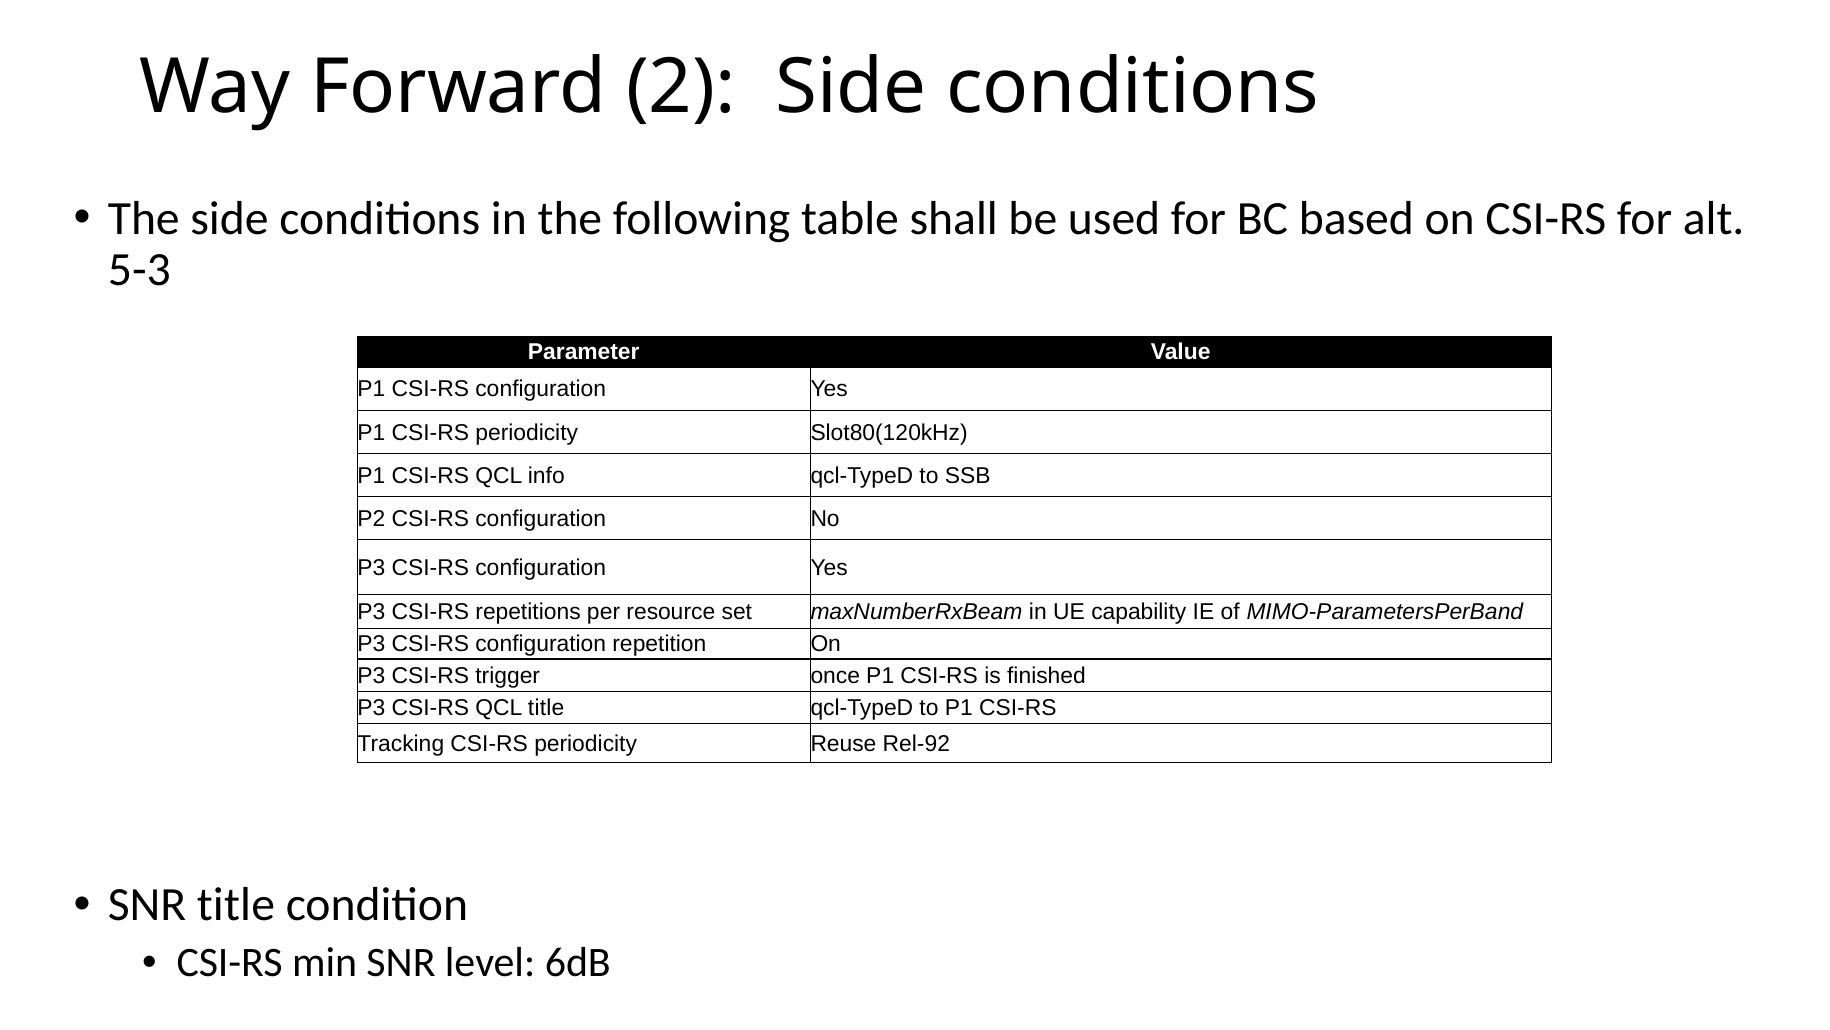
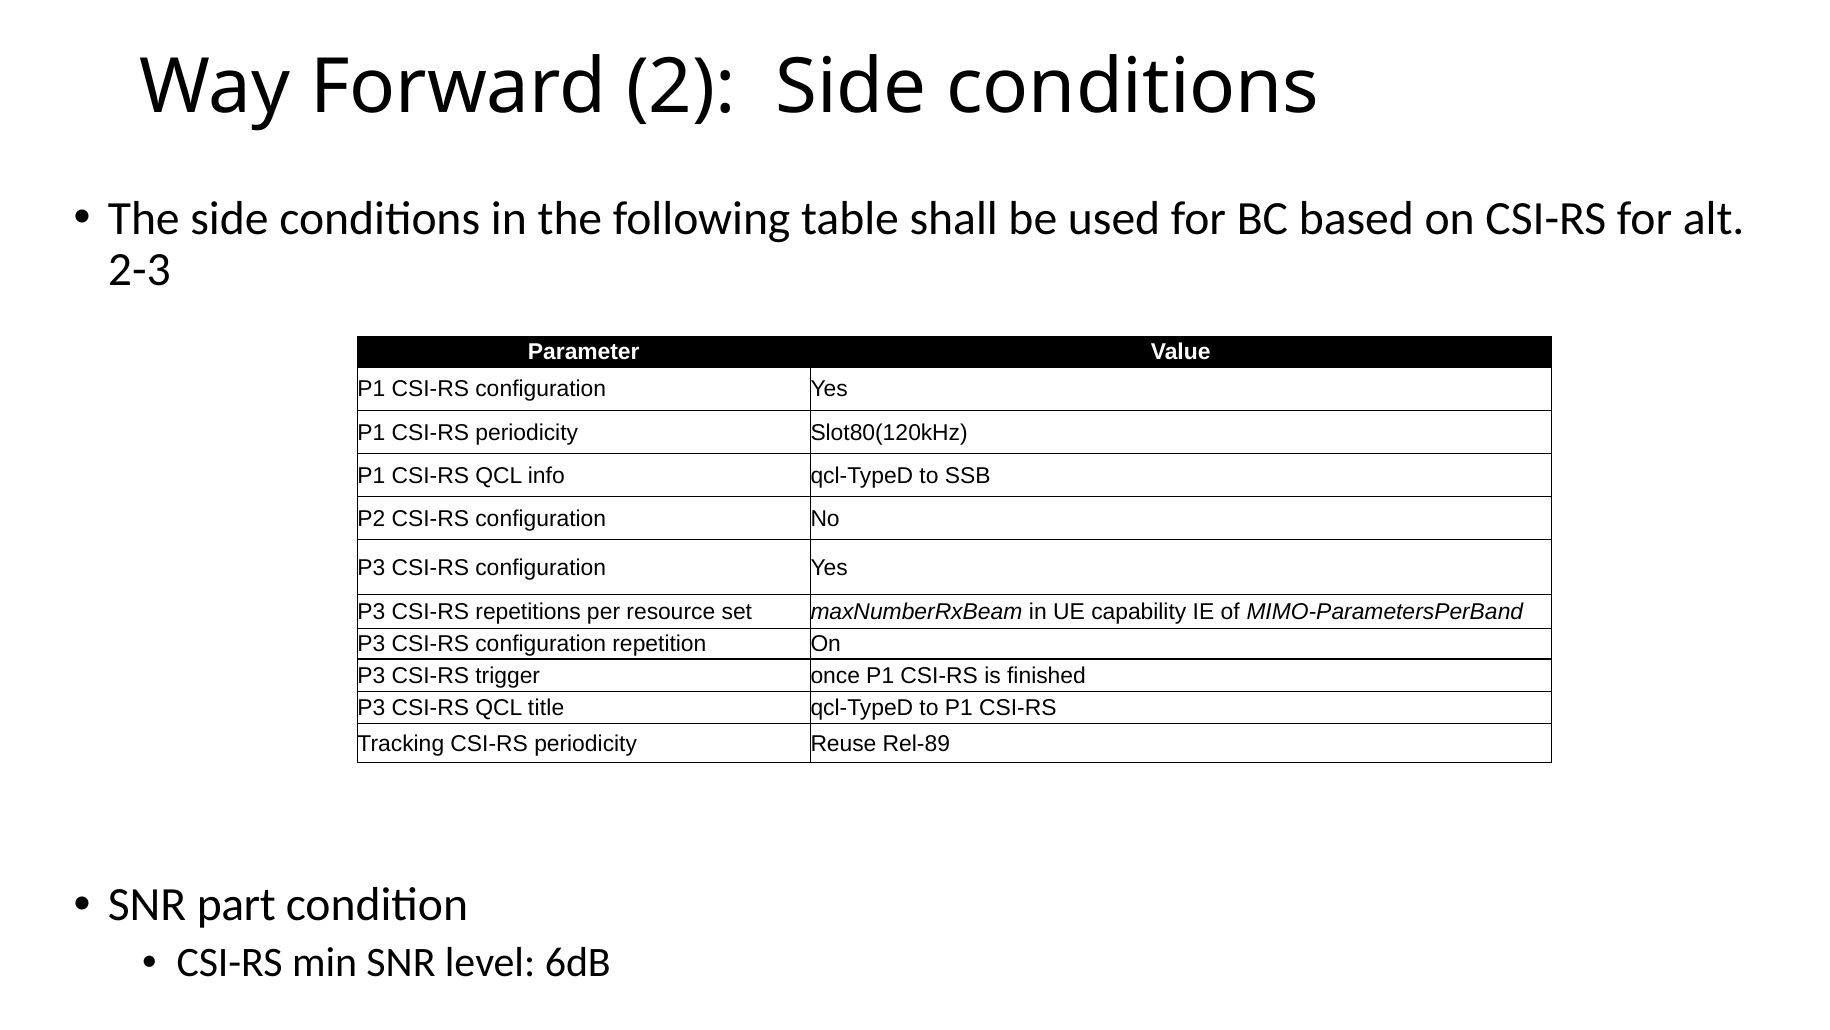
5-3: 5-3 -> 2-3 (139, 270)
Rel-92: Rel-92 -> Rel-89 (916, 743)
SNR title: title -> part (236, 905)
